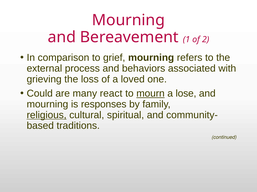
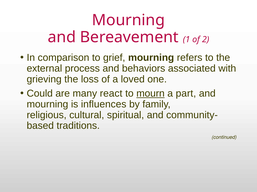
lose: lose -> part (186, 94)
responses: responses -> influences (104, 105)
religious underline: present -> none (47, 115)
